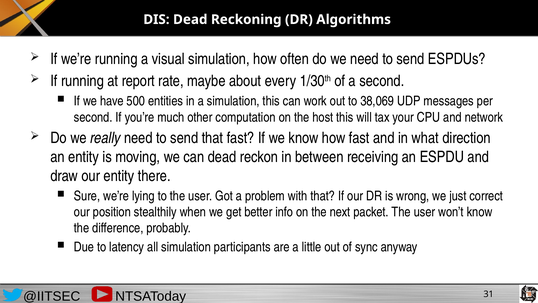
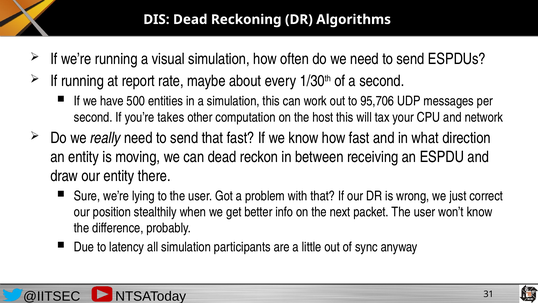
38,069: 38,069 -> 95,706 (377, 101)
much: much -> takes (171, 117)
